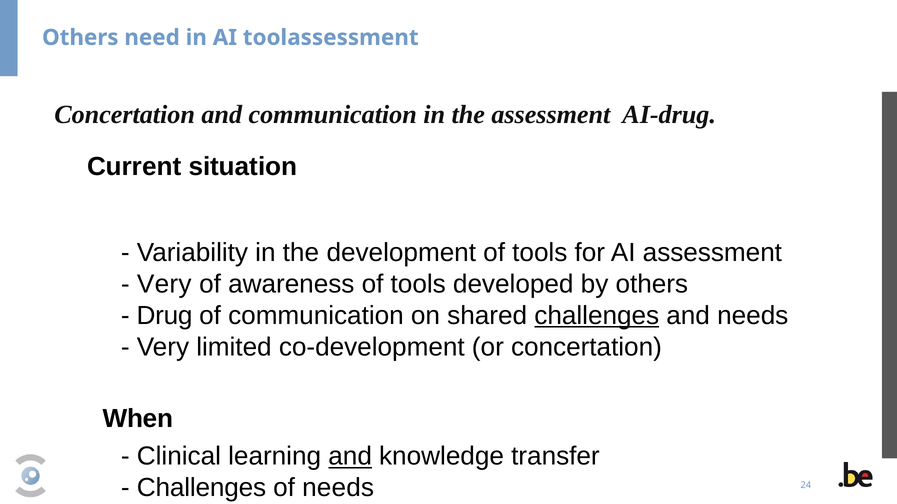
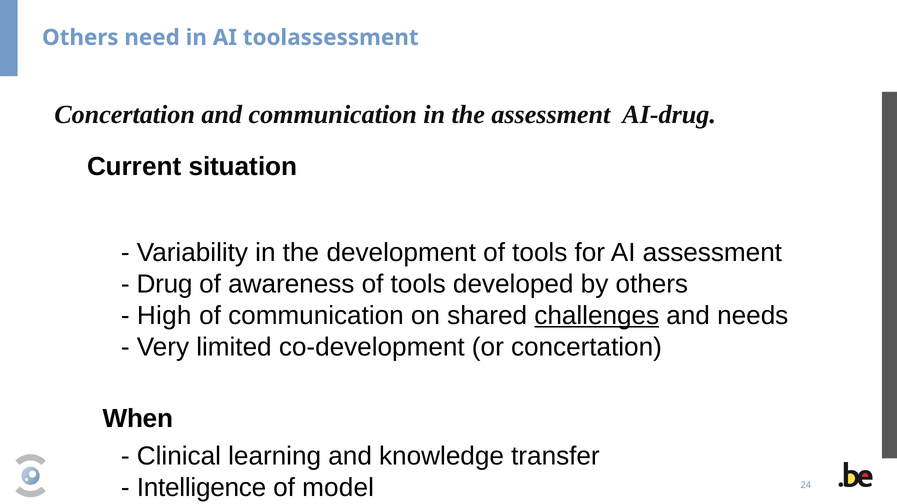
Very: Very -> Drug (165, 284)
Drug: Drug -> High (164, 316)
and underline: present -> none (350, 457)
Challenges: Challenges -> Intelligence (202, 488)
of needs: needs -> model (338, 488)
